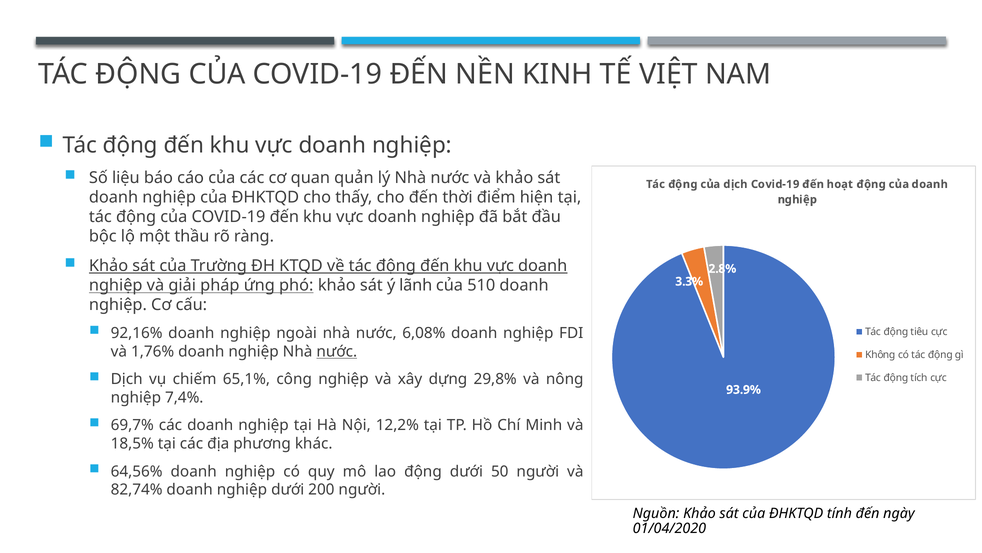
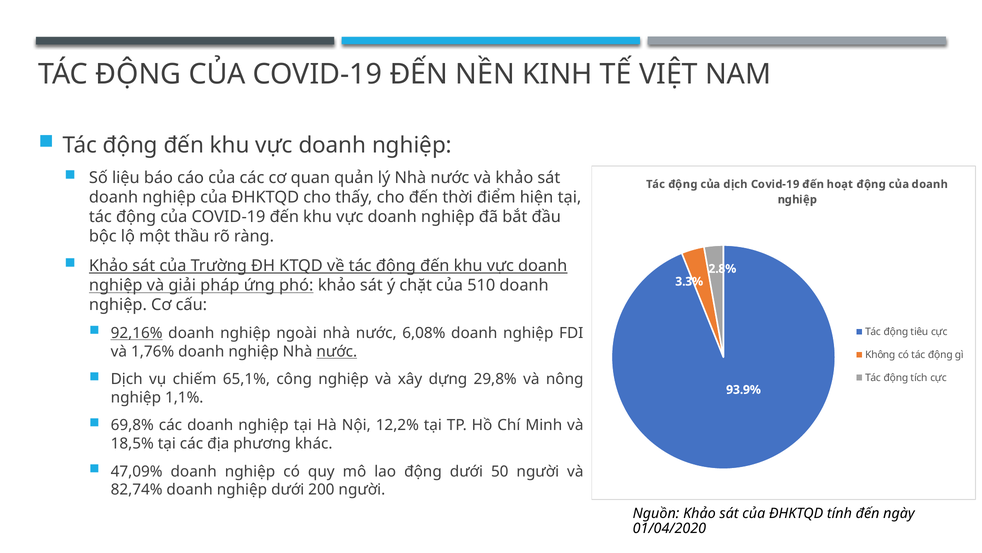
lãnh: lãnh -> chặt (416, 285)
92,16% underline: none -> present (137, 333)
7,4%: 7,4% -> 1,1% (184, 397)
69,7%: 69,7% -> 69,8% (132, 425)
64,56%: 64,56% -> 47,09% (137, 471)
